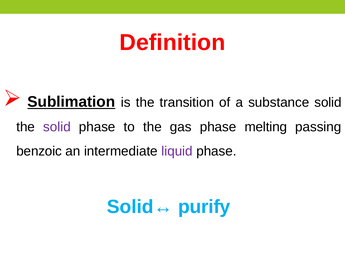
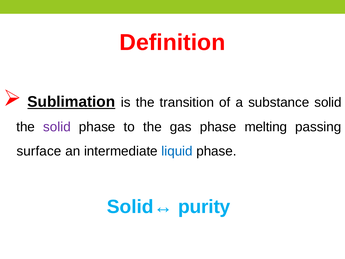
benzoic: benzoic -> surface (39, 151)
liquid colour: purple -> blue (177, 151)
purify: purify -> purity (204, 207)
